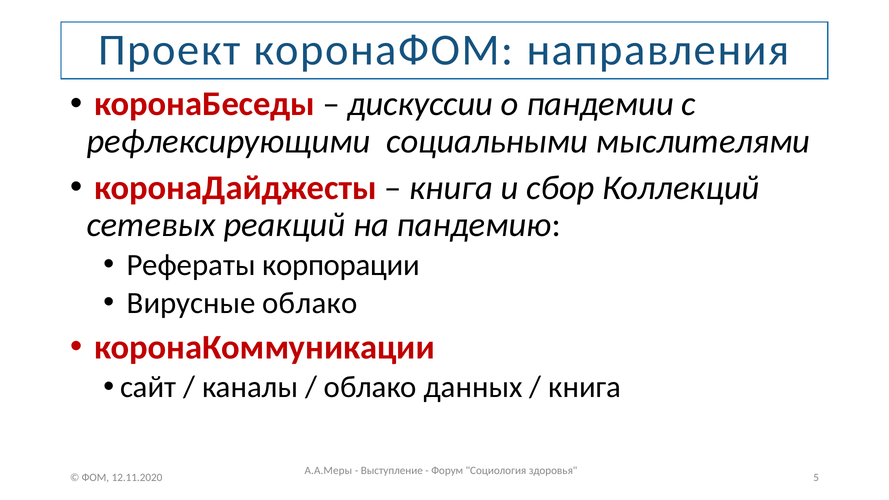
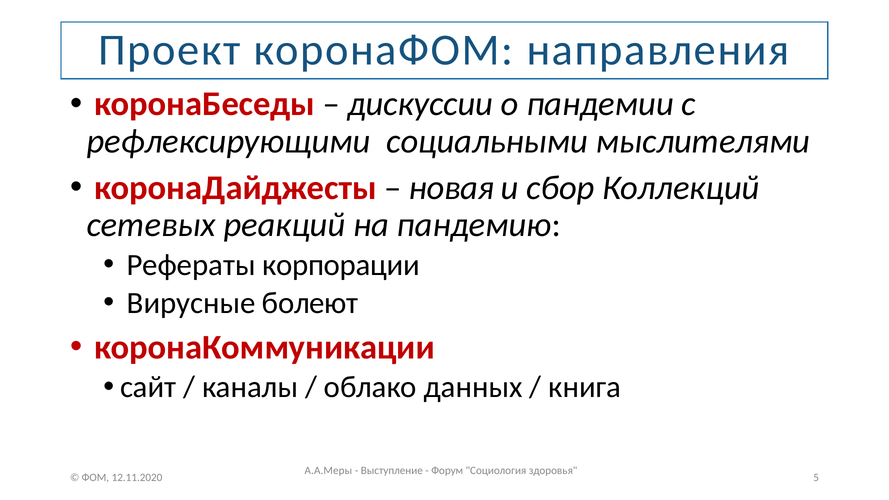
книга: книга -> новая (451, 188)
Вирусные облако: облако -> болеют (310, 303)
